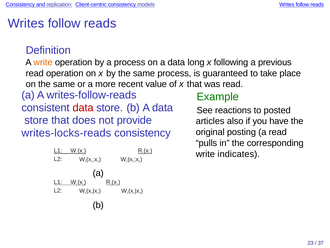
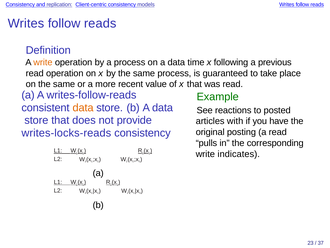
long: long -> time (196, 62)
data colour: red -> orange (83, 108)
also: also -> with (235, 121)
